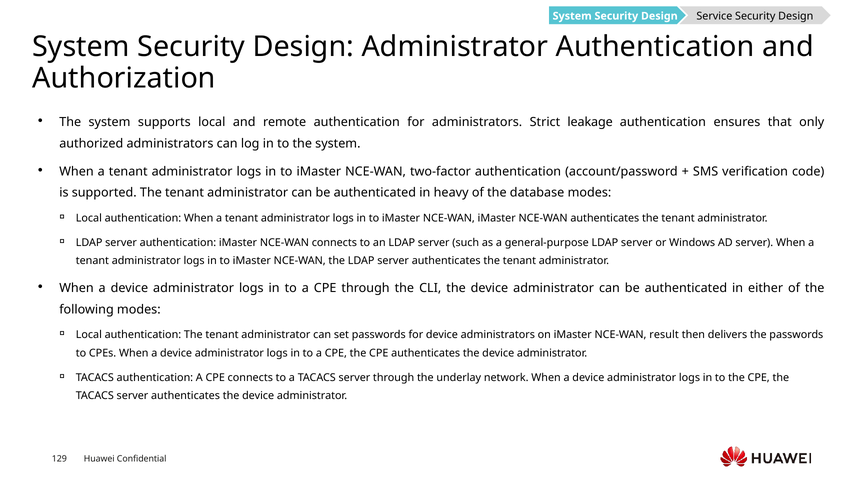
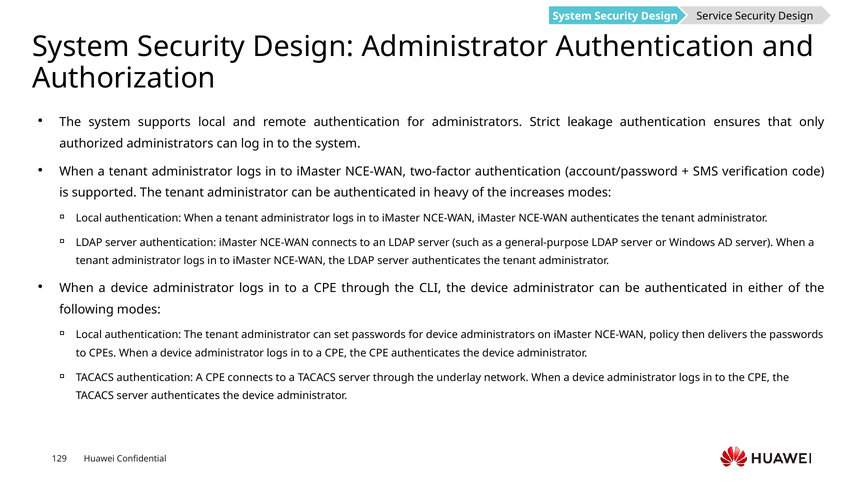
database: database -> increases (537, 193)
result: result -> policy (664, 335)
